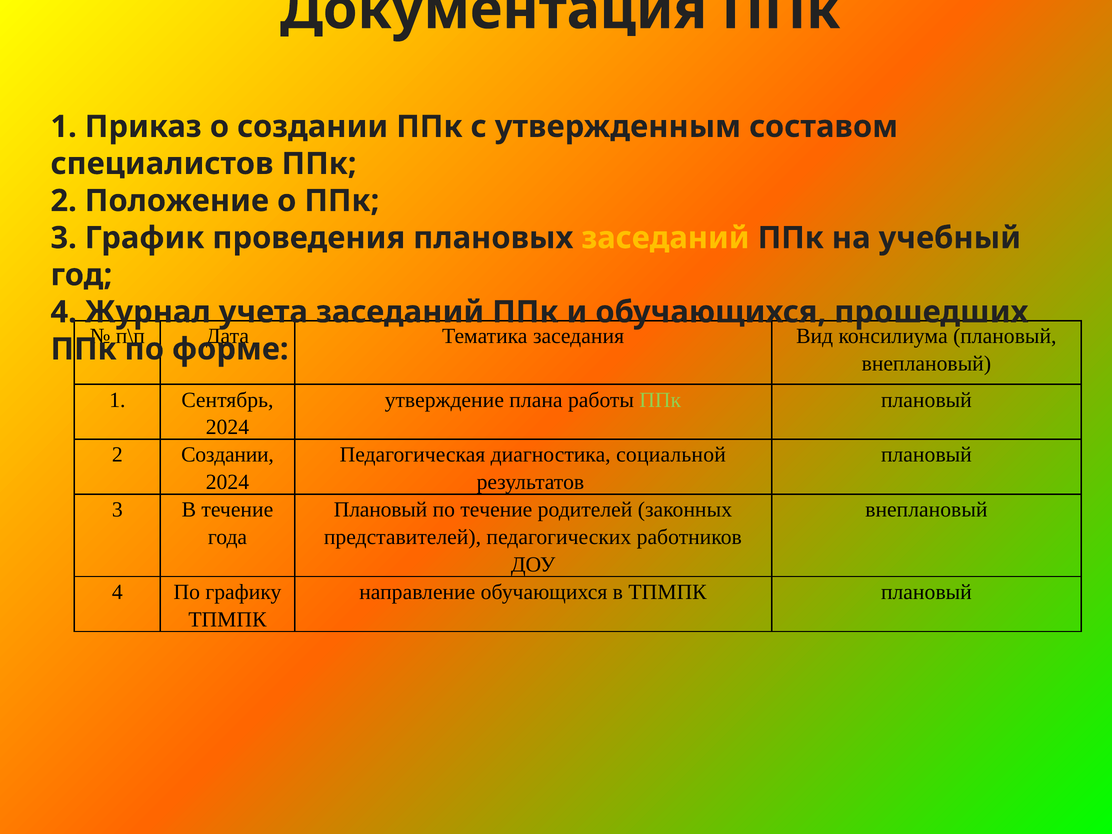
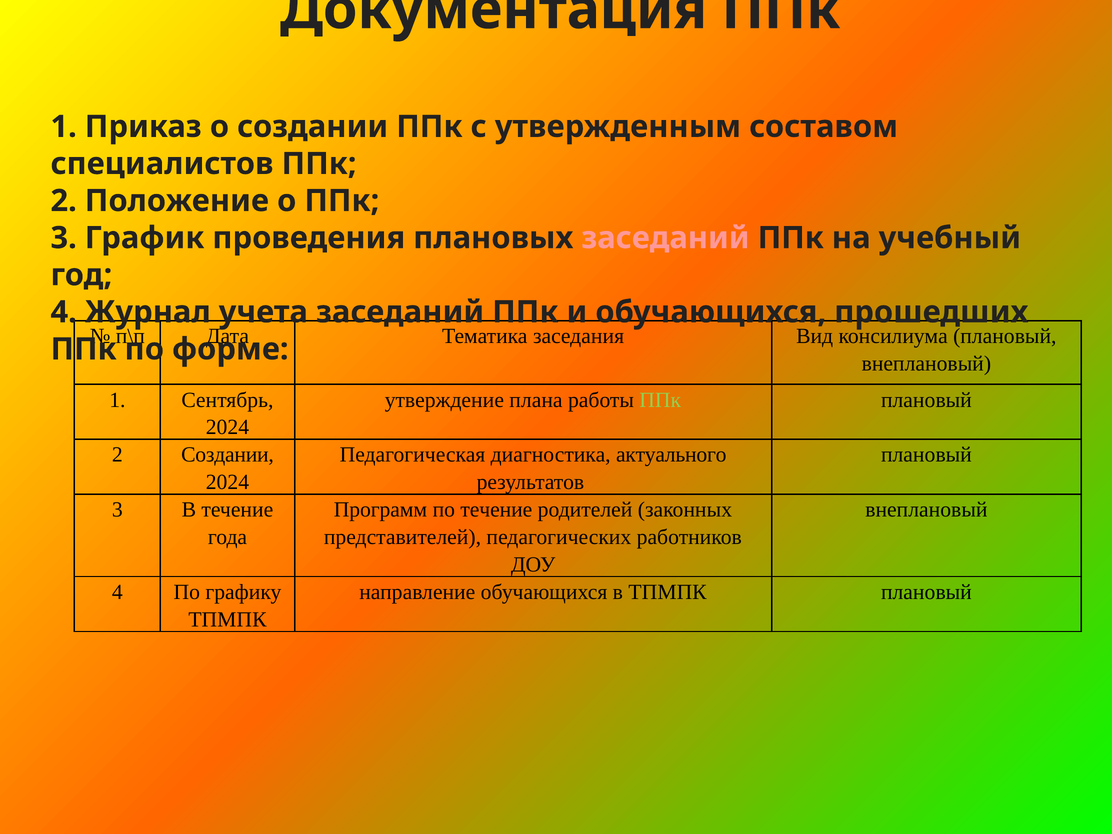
заседаний colour: yellow -> pink (665, 238)
социальной: социальной -> актуального (671, 455)
Плановый: Плановый -> Программ (380, 510)
